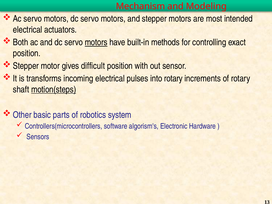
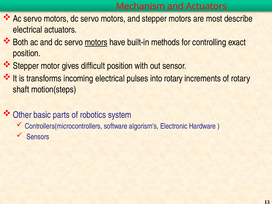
and Modeling: Modeling -> Actuators (206, 6)
intended: intended -> describe (238, 19)
motion(steps underline: present -> none (54, 89)
